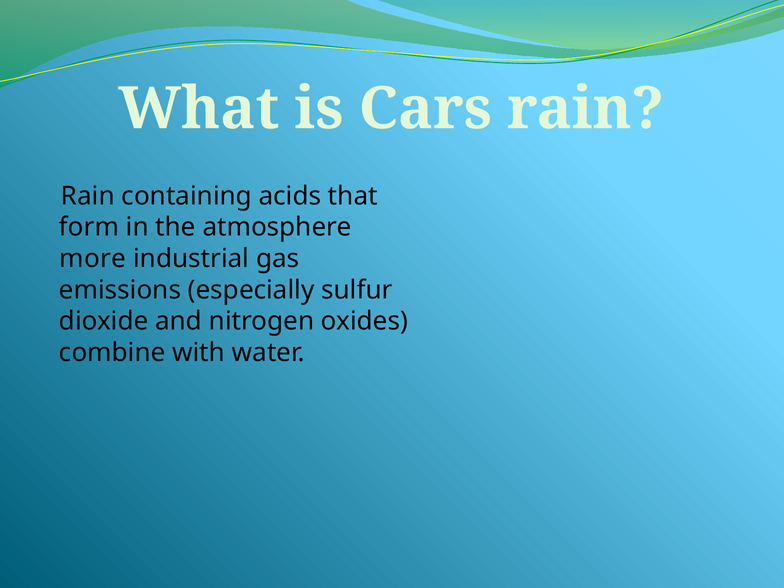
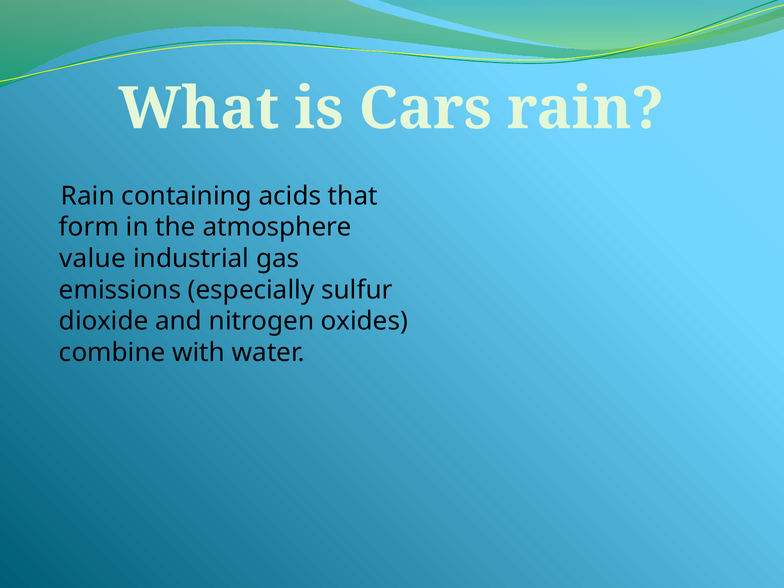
more: more -> value (93, 259)
